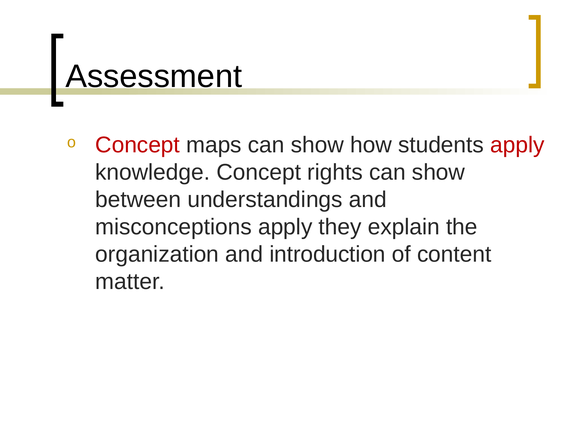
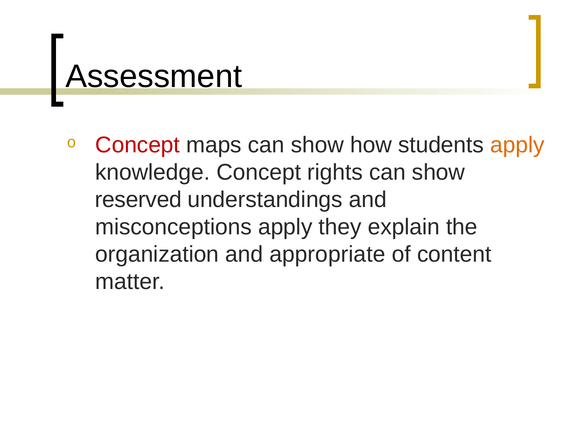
apply colour: red -> orange (517, 145)
between: between -> reserved (138, 200)
introduction: introduction -> appropriate (327, 254)
